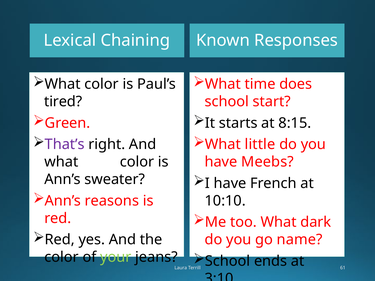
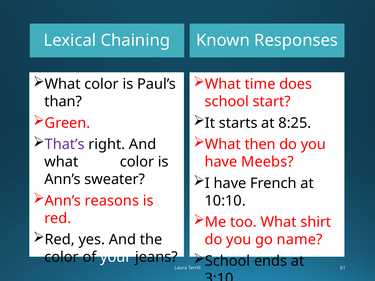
tired: tired -> than (63, 102)
8:15: 8:15 -> 8:25 (295, 123)
little: little -> then (260, 145)
dark: dark -> shirt (316, 222)
your colour: light green -> white (116, 257)
